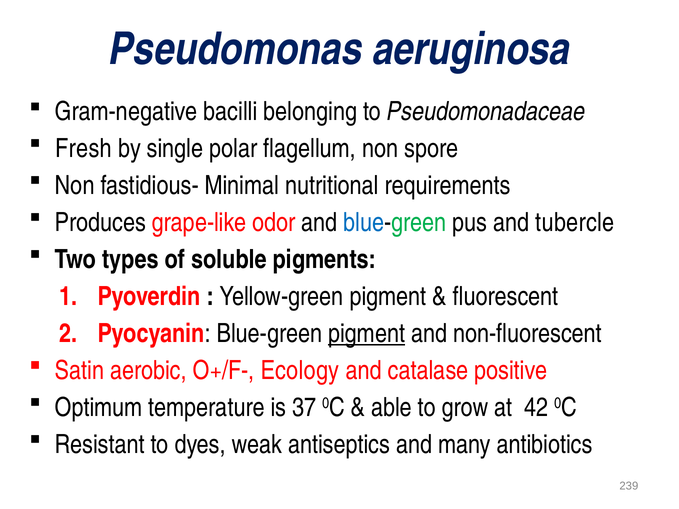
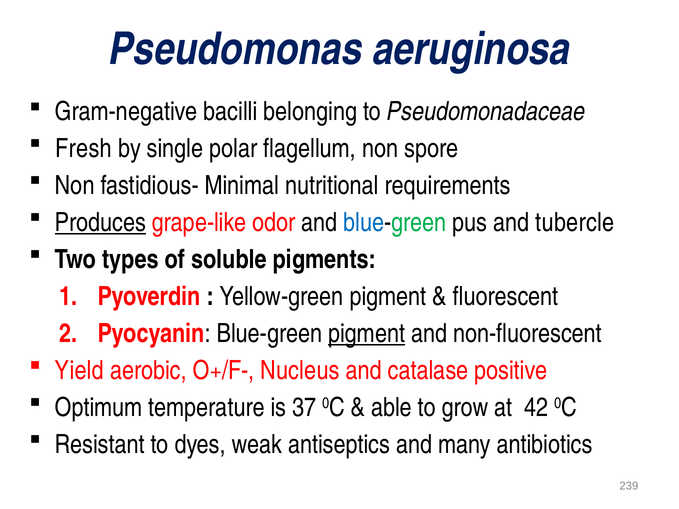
Produces underline: none -> present (100, 223)
Satin: Satin -> Yield (79, 371)
Ecology: Ecology -> Nucleus (300, 371)
